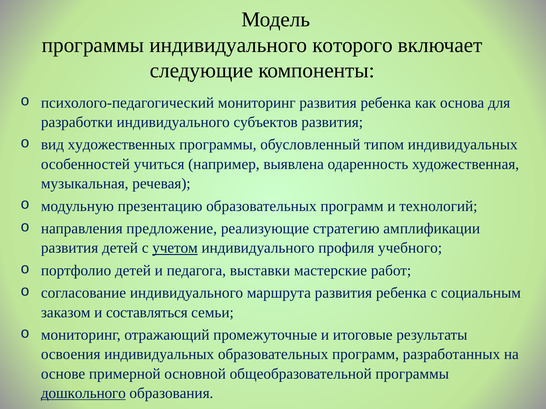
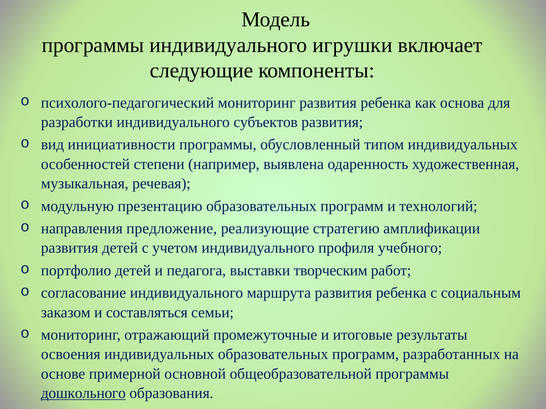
которого: которого -> игрушки (352, 45)
художественных: художественных -> инициативности (122, 145)
учиться: учиться -> степени (159, 164)
учетом underline: present -> none (175, 248)
мастерские: мастерские -> творческим (331, 271)
